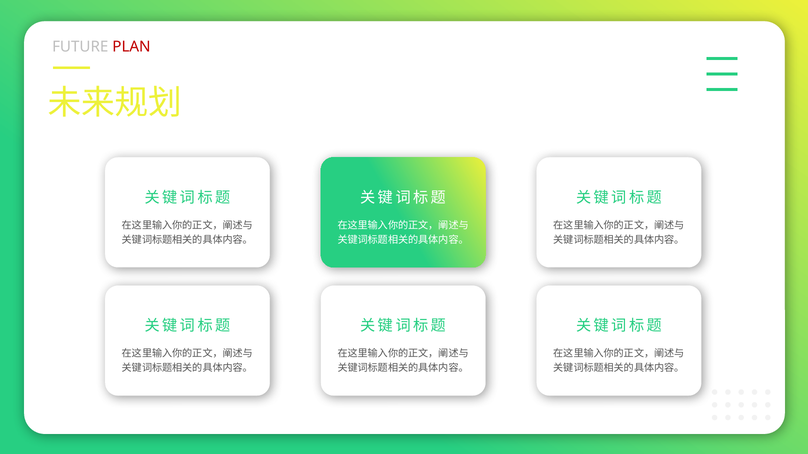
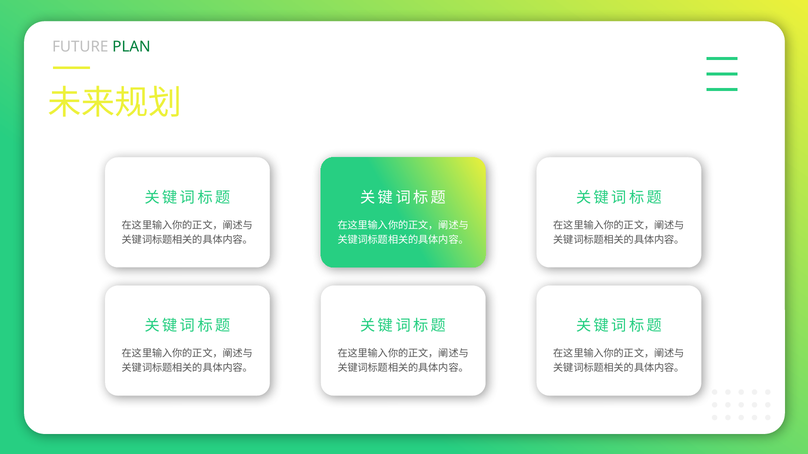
PLAN colour: red -> green (131, 47)
